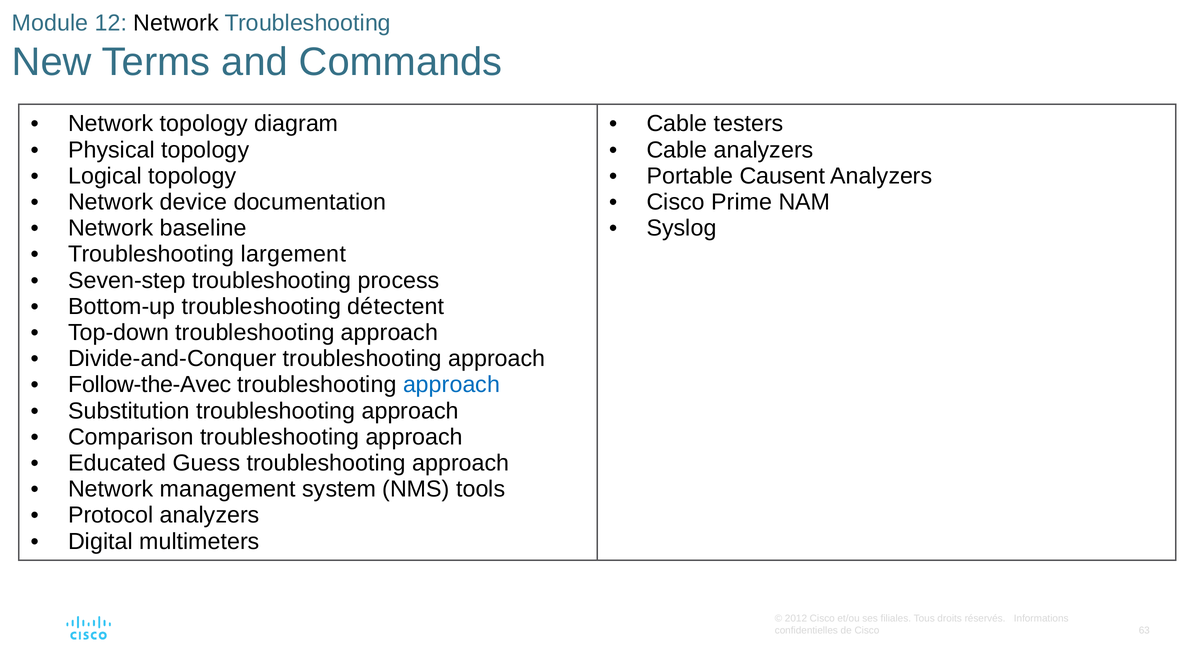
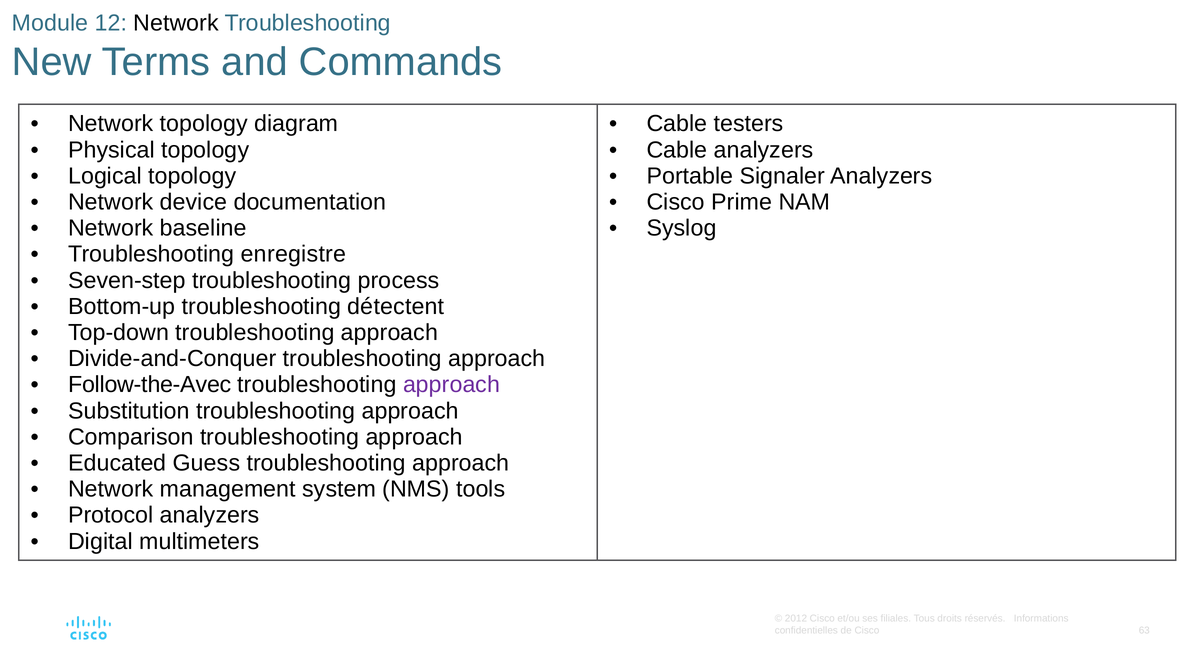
Causent: Causent -> Signaler (782, 176)
largement: largement -> enregistre (293, 254)
approach colour: blue -> purple (452, 385)
